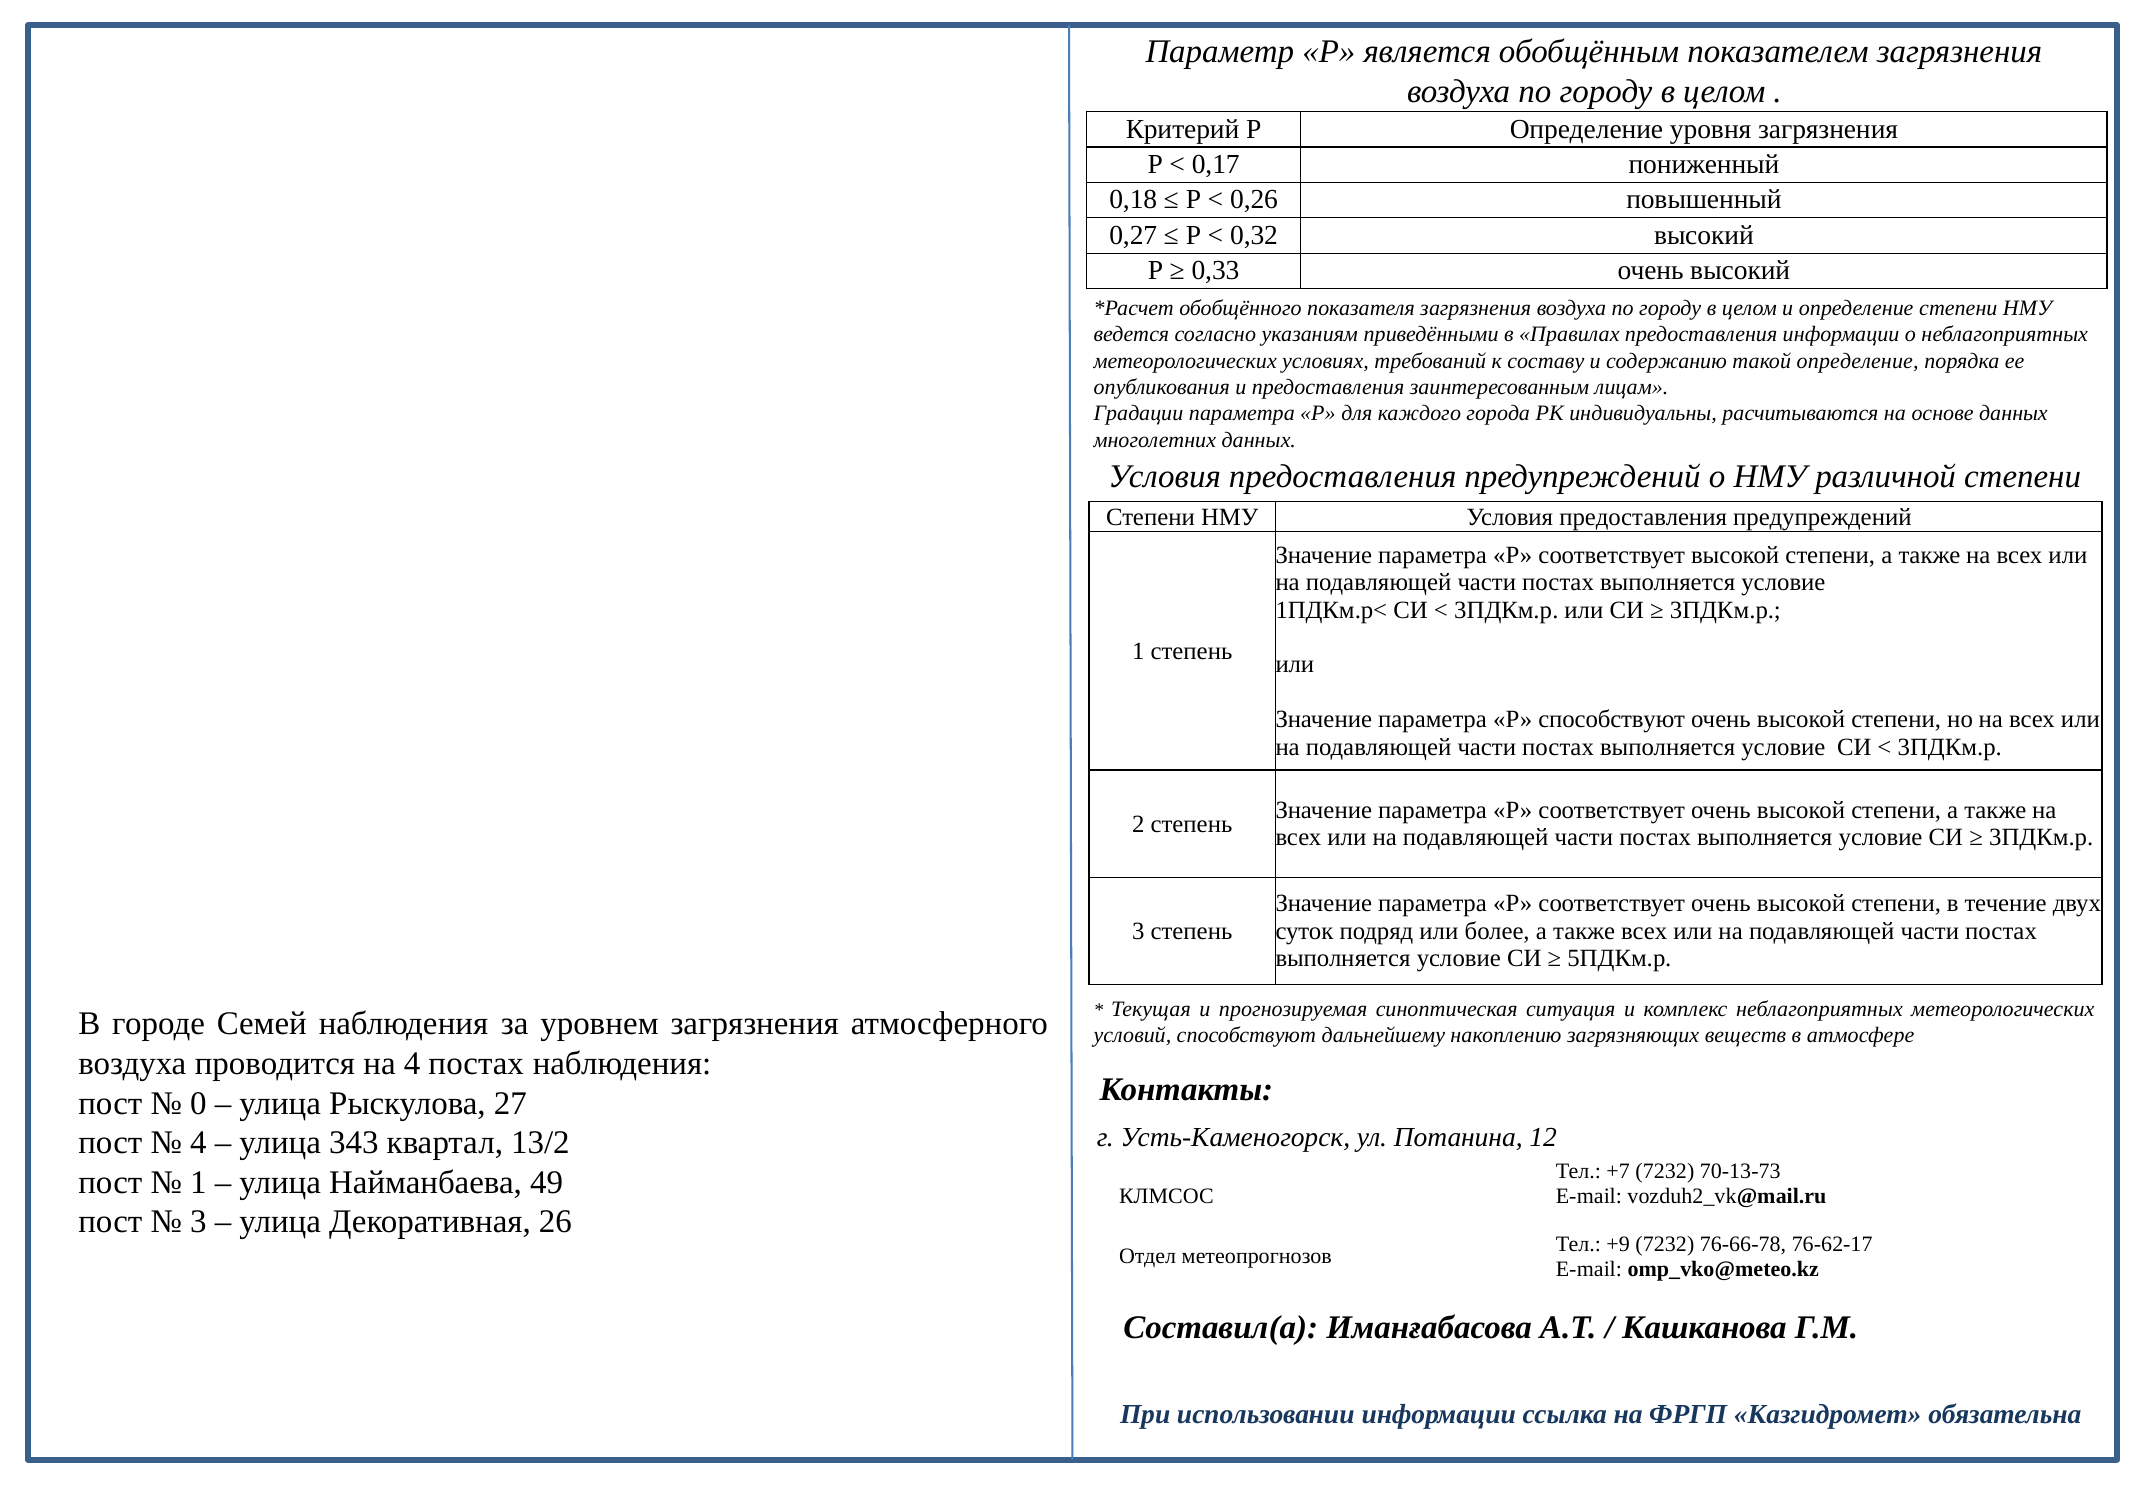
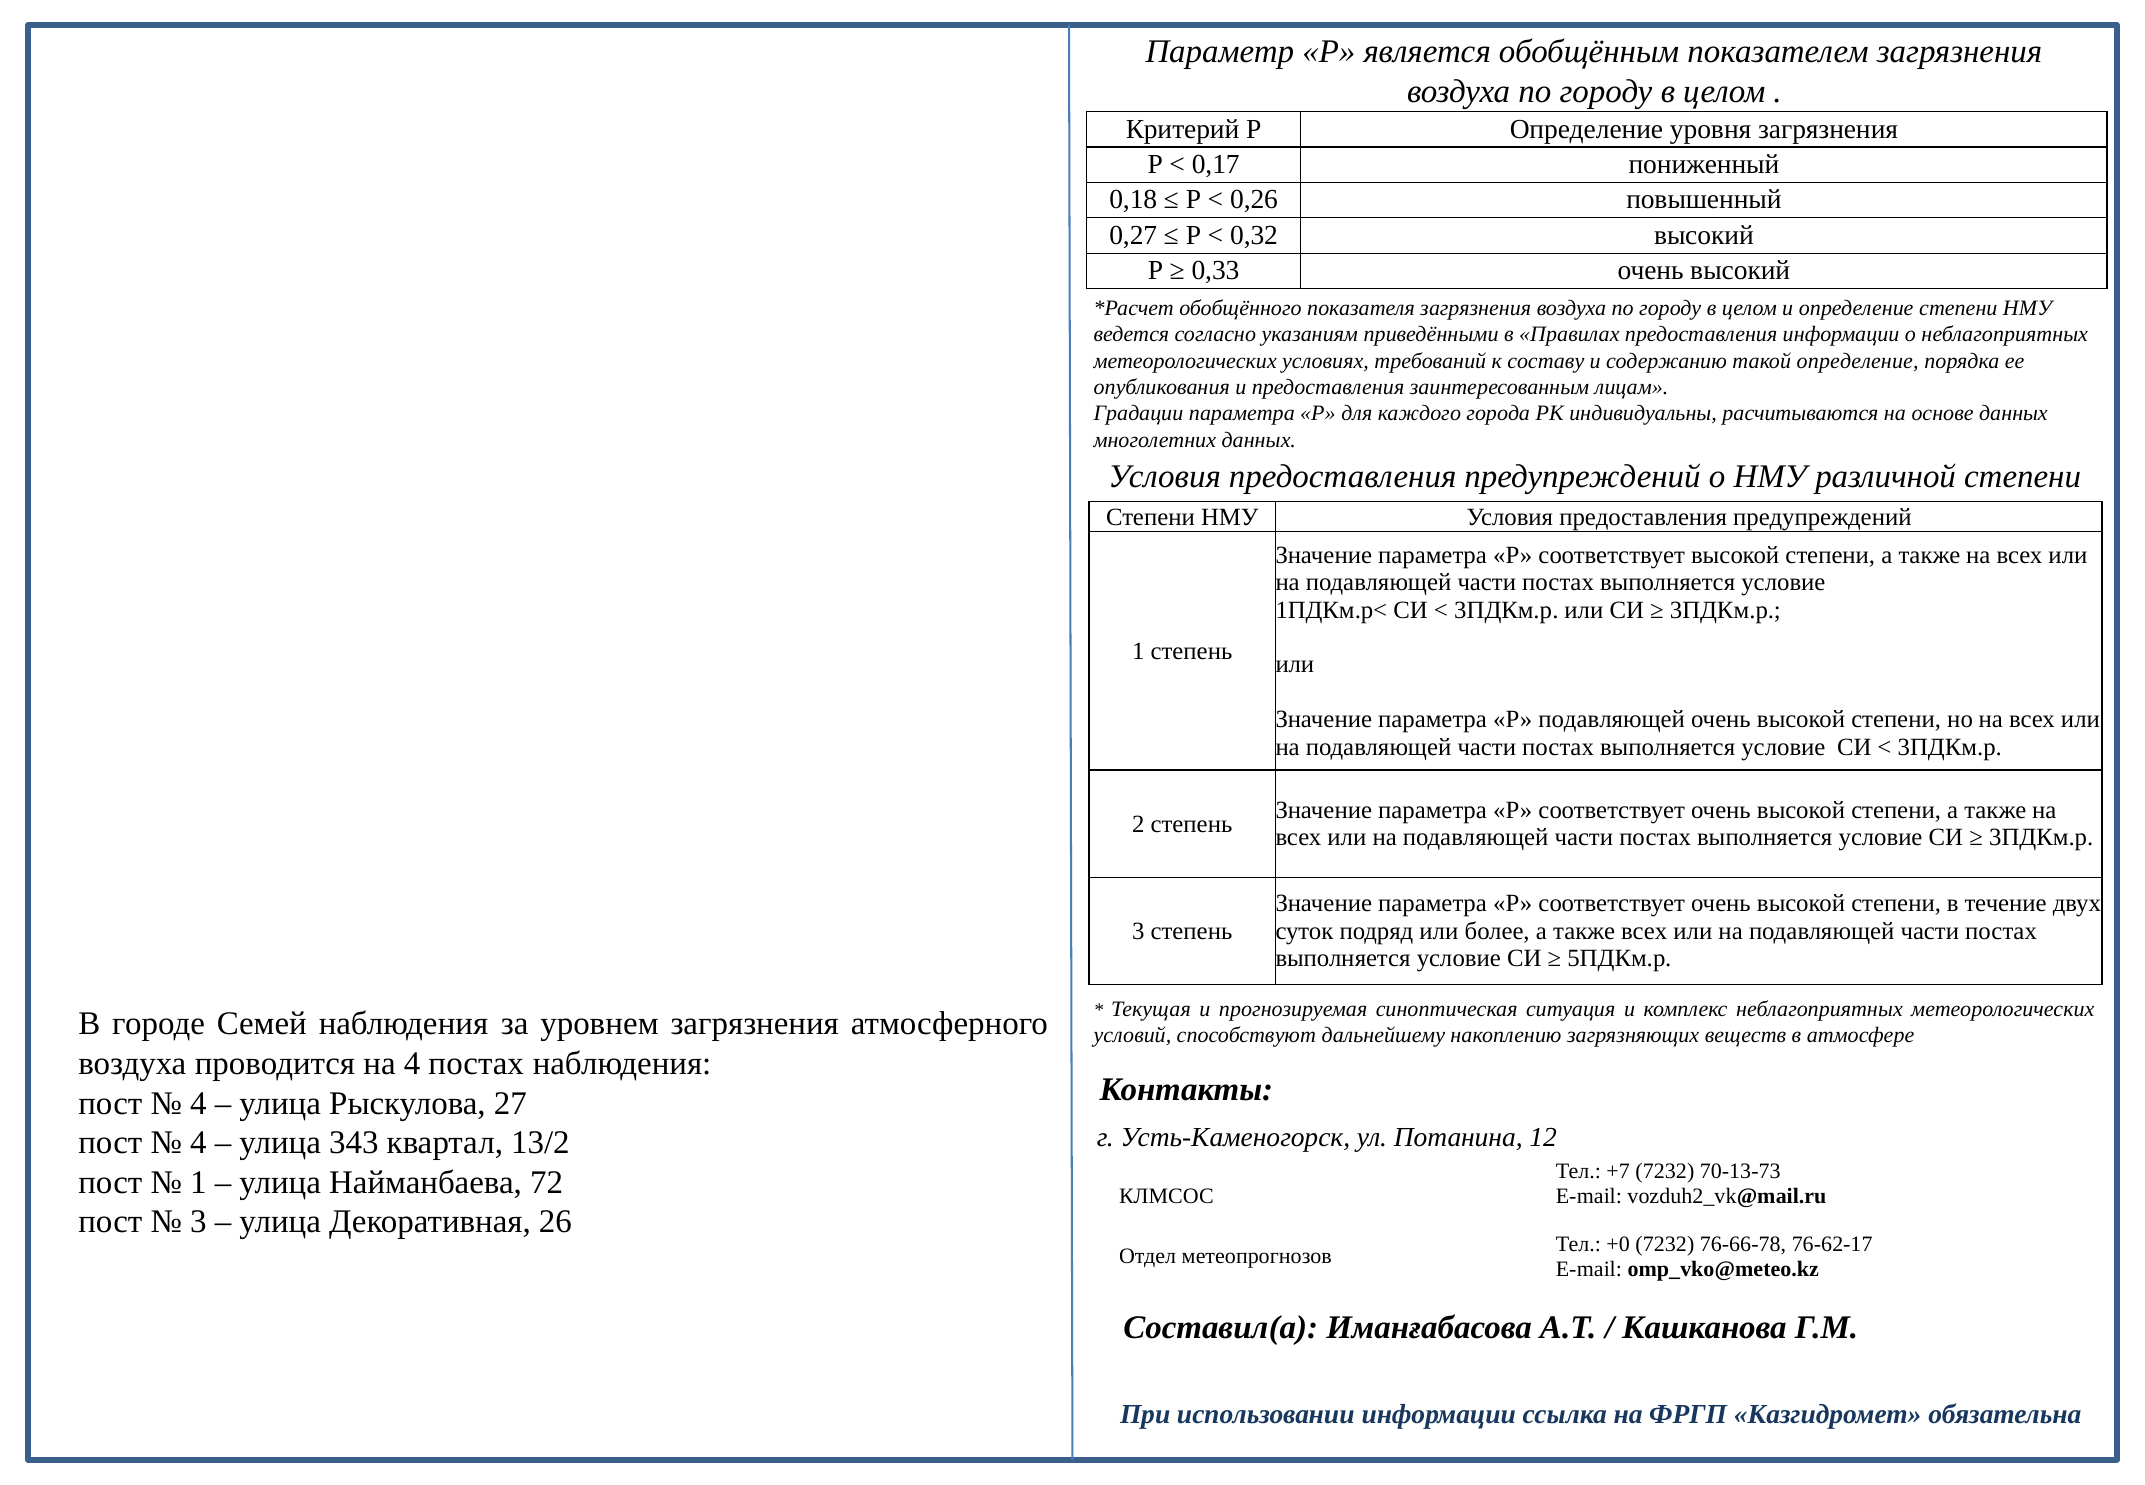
Р способствуют: способствуют -> подавляющей (1612, 720)
0: 0 -> 4 (198, 1103)
49: 49 -> 72 (547, 1182)
+9: +9 -> +0 (1618, 1244)
